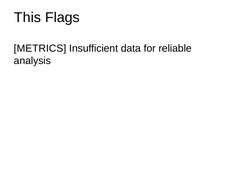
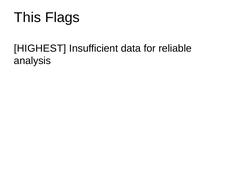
METRICS: METRICS -> HIGHEST (40, 48)
